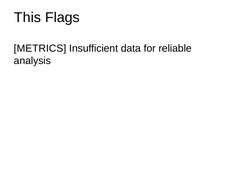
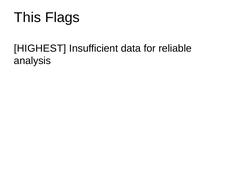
METRICS: METRICS -> HIGHEST (40, 48)
